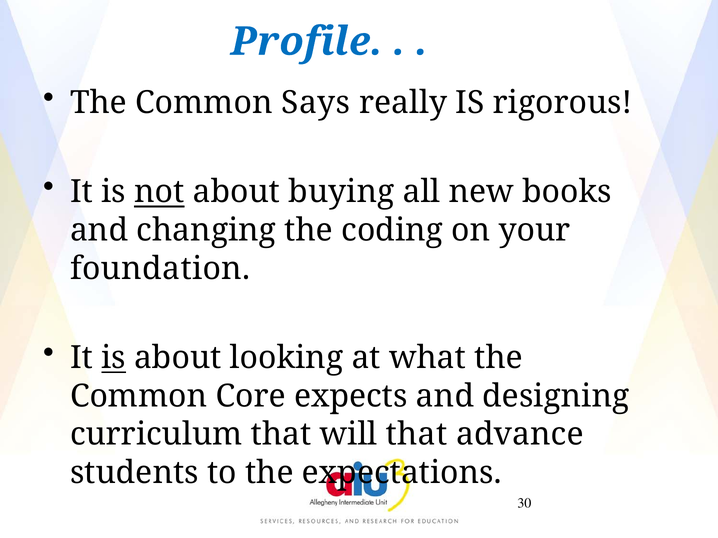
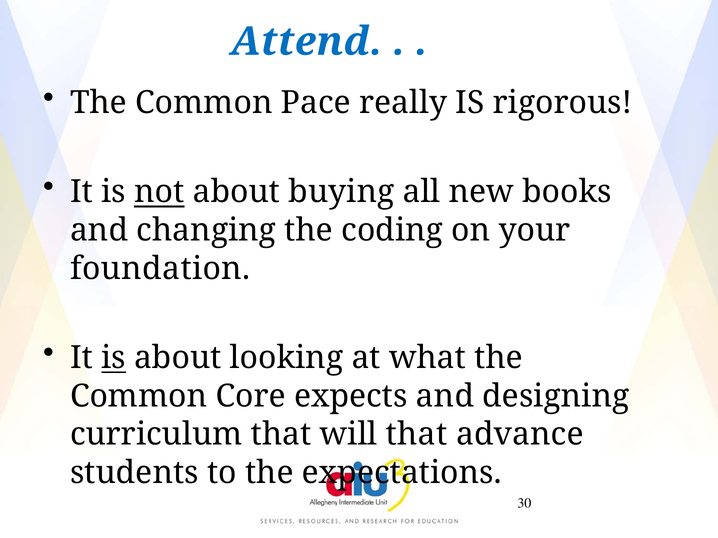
Profile: Profile -> Attend (306, 42)
Says: Says -> Pace (316, 103)
